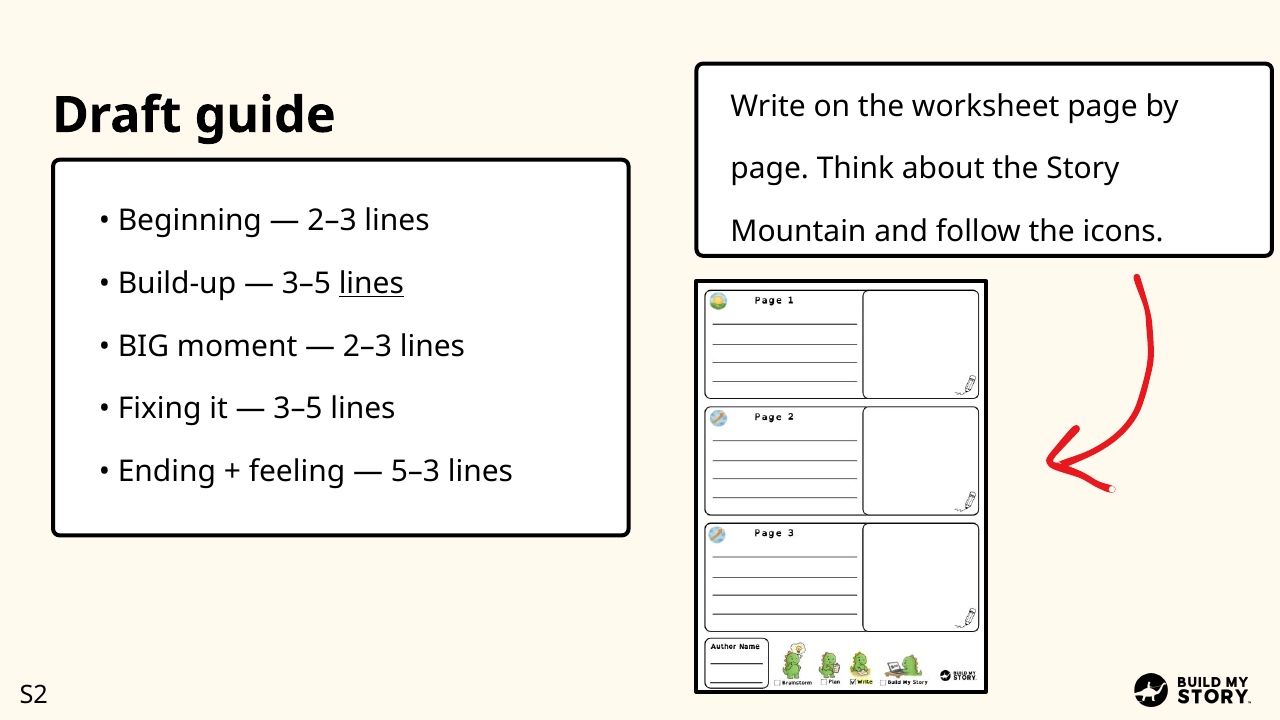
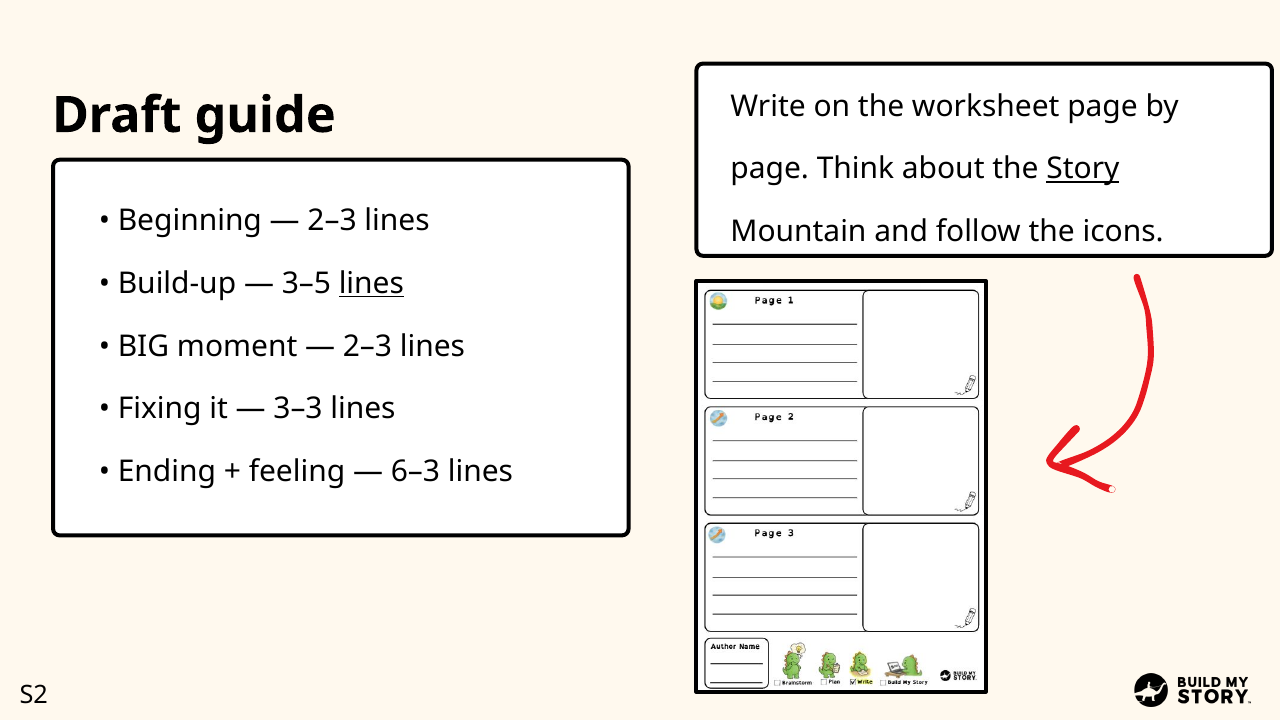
Story underline: none -> present (1083, 169)
3–5: 3–5 -> 3–3 (298, 409)
5–3: 5–3 -> 6–3 (415, 471)
